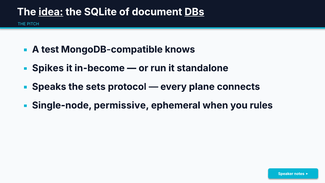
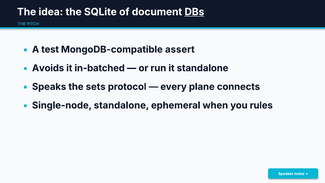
idea underline: present -> none (51, 12)
knows: knows -> assert (180, 49)
Spikes: Spikes -> Avoids (48, 68)
in-become: in-become -> in-batched (100, 68)
Single-node permissive: permissive -> standalone (121, 105)
